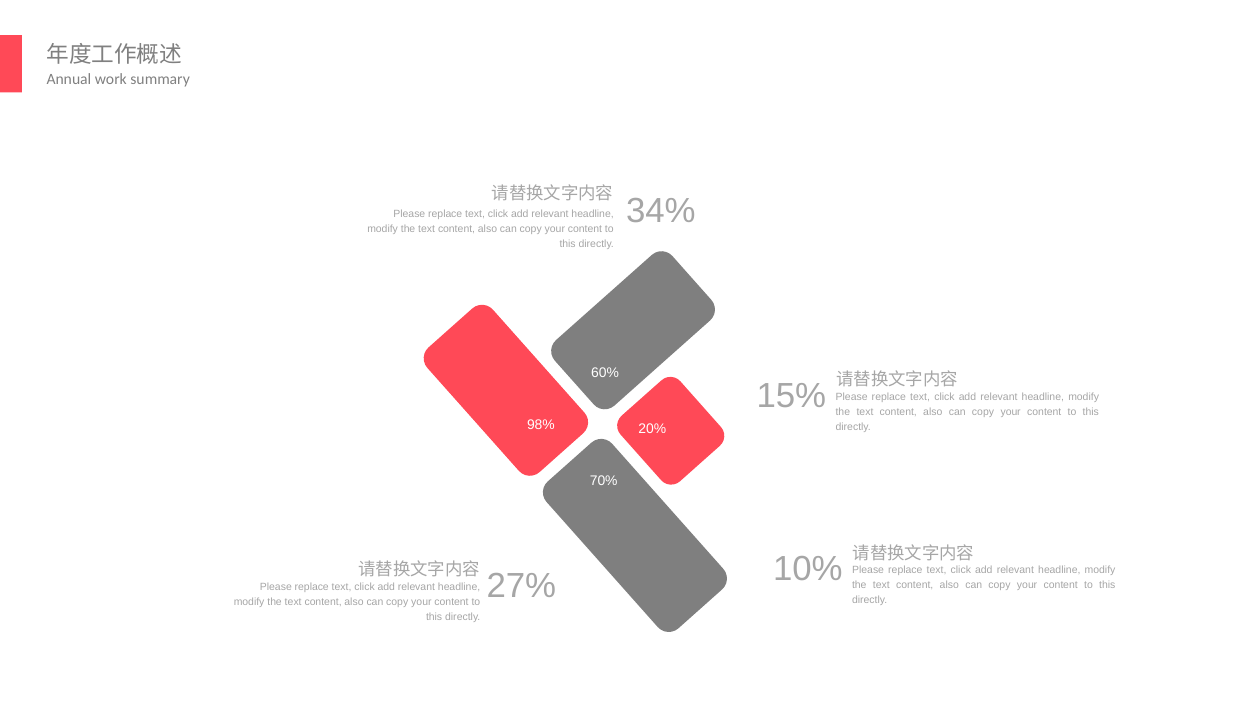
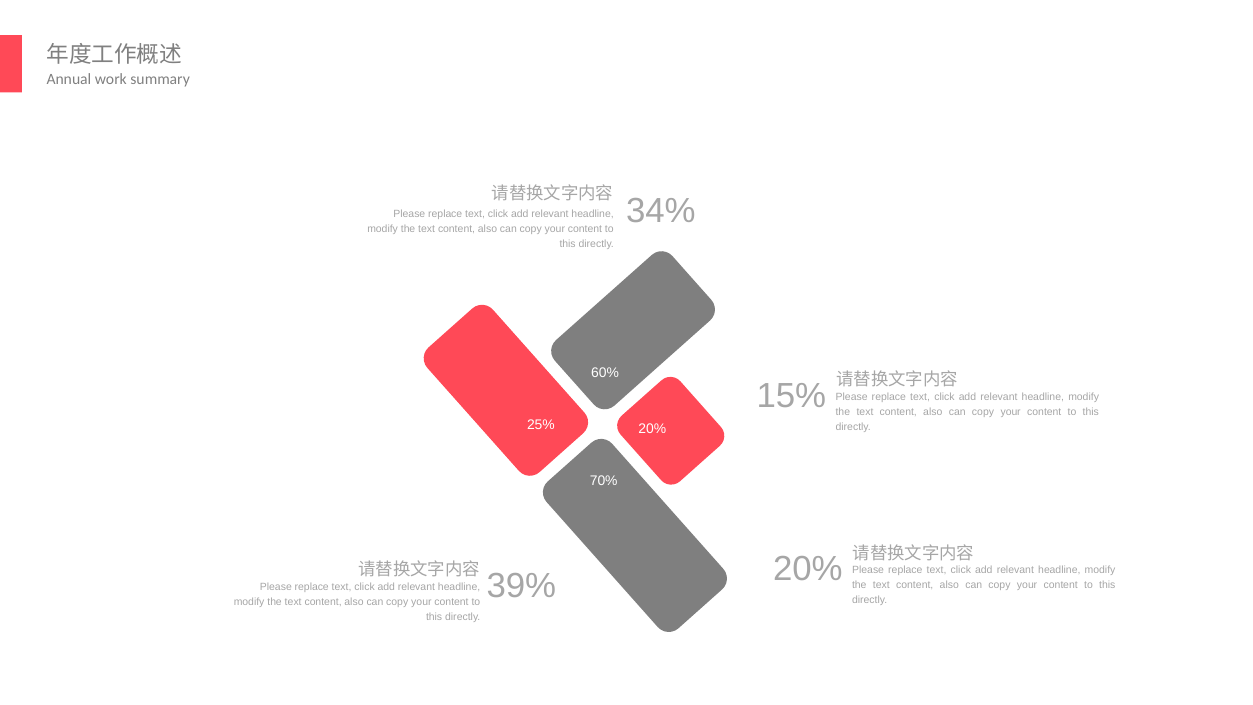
98%: 98% -> 25% (541, 425)
10%: 10% -> 20% (808, 569)
27%: 27% -> 39% (521, 586)
